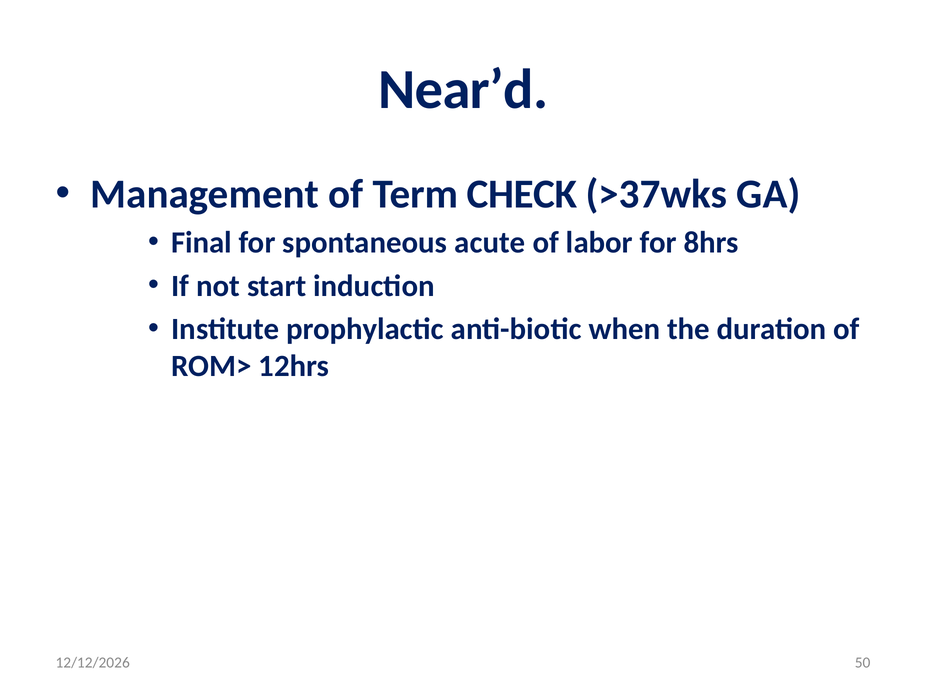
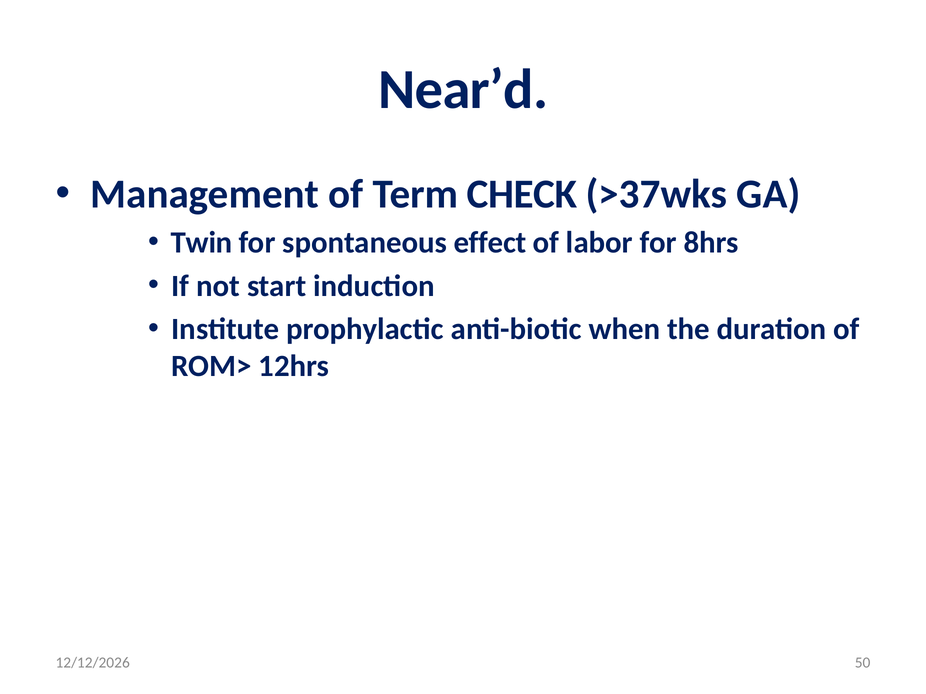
Final: Final -> Twin (202, 243)
acute: acute -> effect (490, 243)
